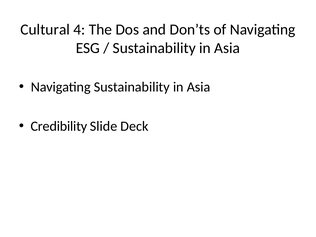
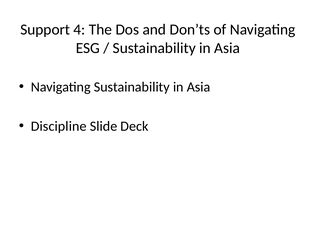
Cultural: Cultural -> Support (45, 30)
Credibility: Credibility -> Discipline (59, 126)
